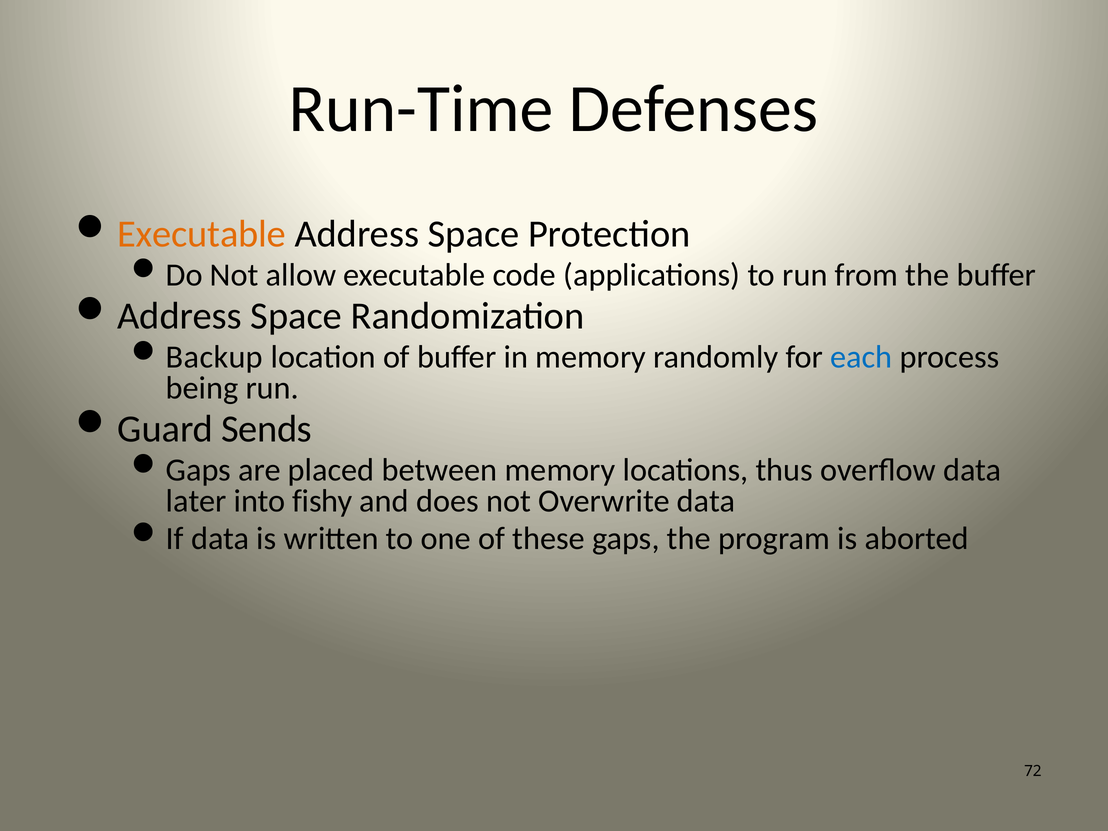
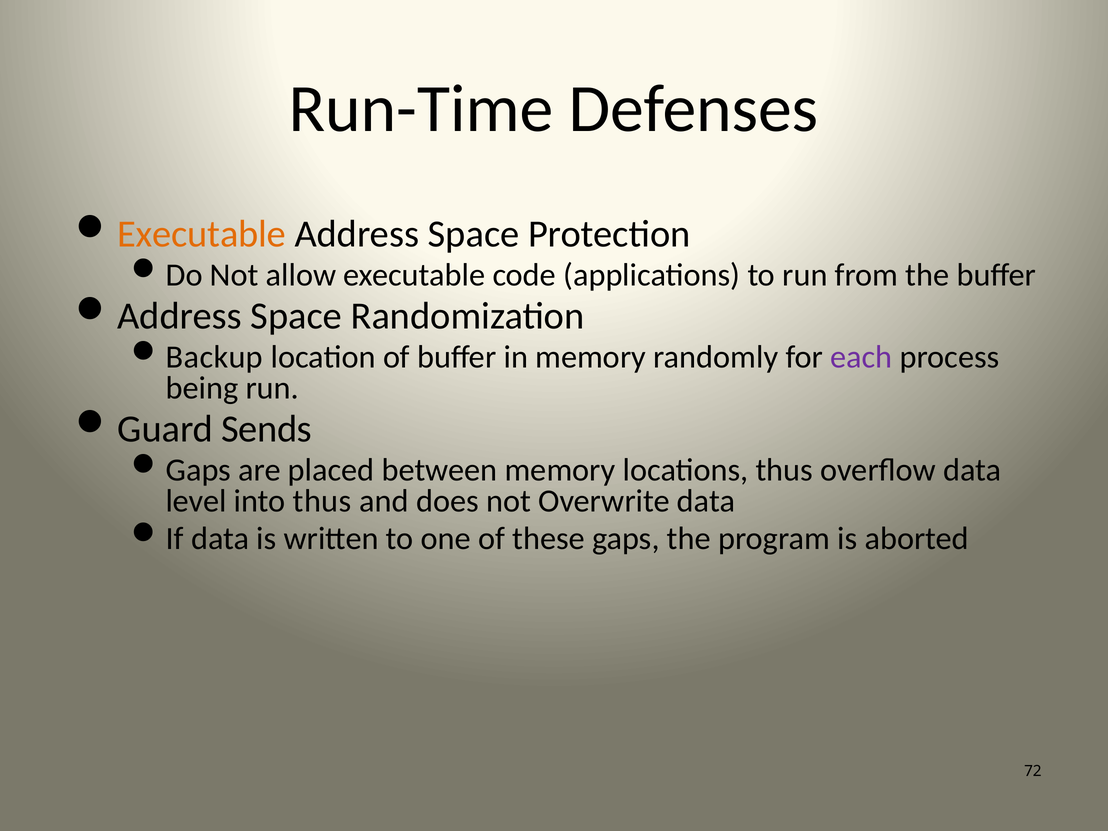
each colour: blue -> purple (861, 357)
later: later -> level (196, 501)
into fishy: fishy -> thus (322, 501)
